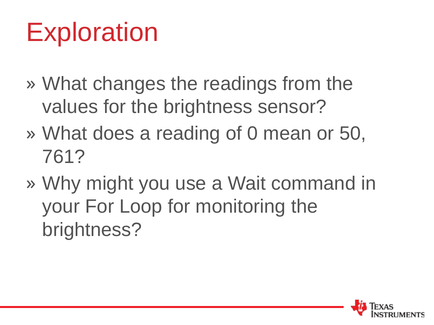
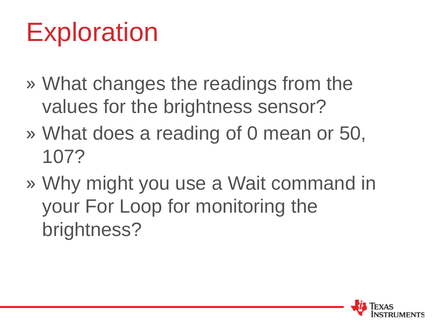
761: 761 -> 107 (64, 157)
